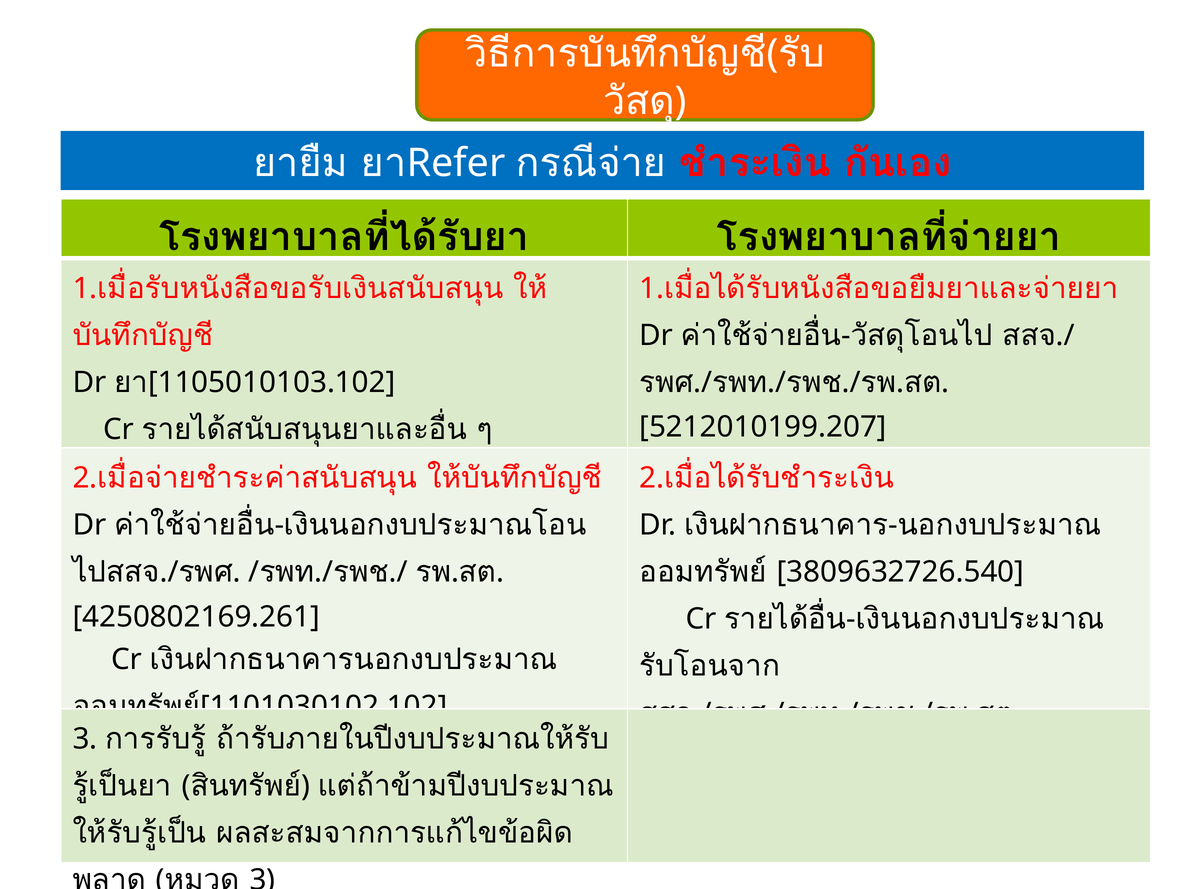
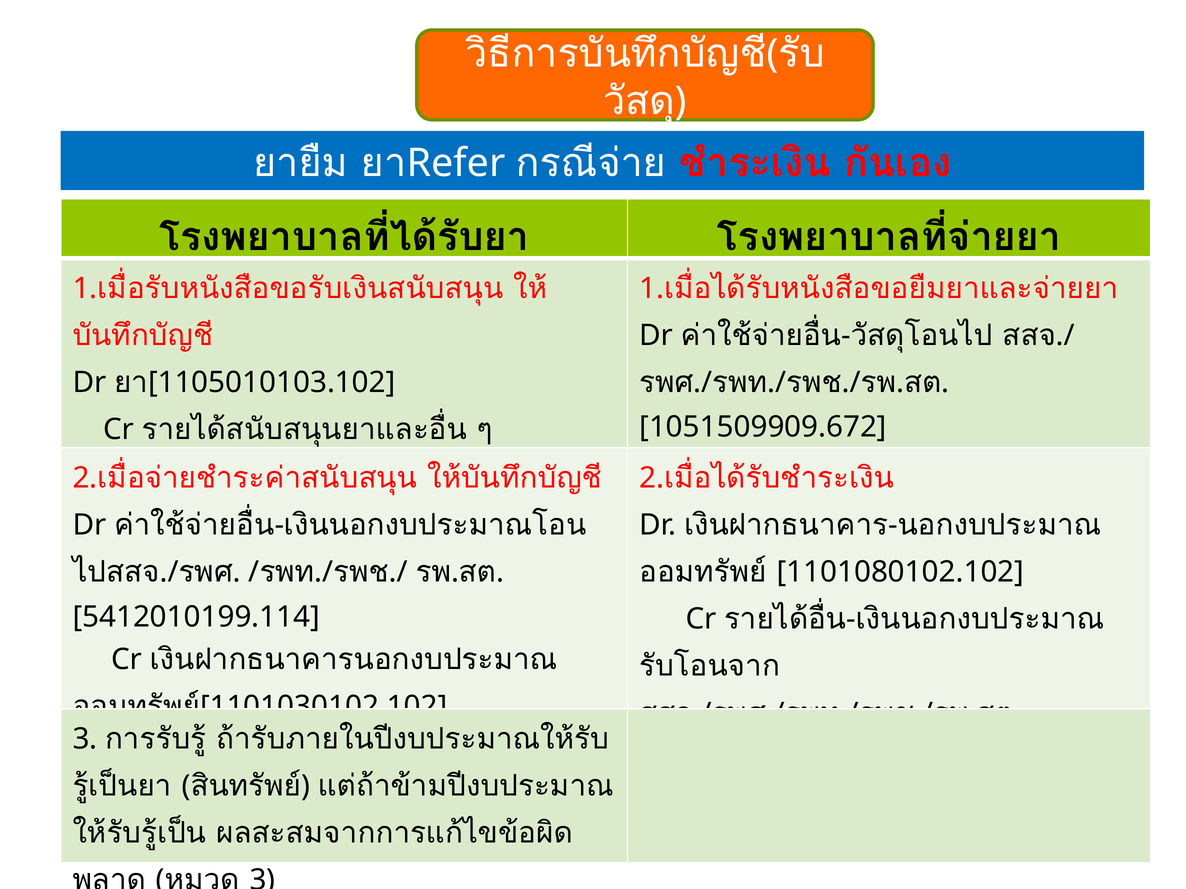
5212010199.207: 5212010199.207 -> 1051509909.672 (763, 427)
3809632726.540: 3809632726.540 -> 1101080102.102 (900, 572)
4250802169.261: 4250802169.261 -> 5412010199.114 (196, 617)
